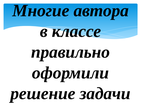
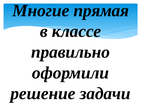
автора: автора -> прямая (101, 11)
